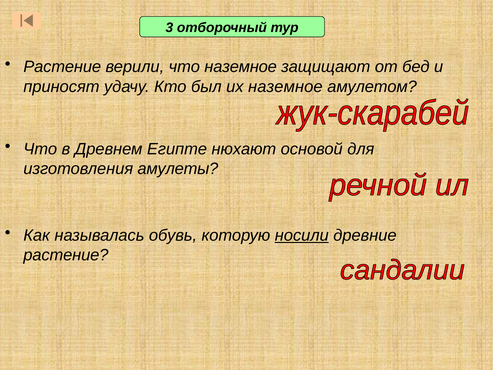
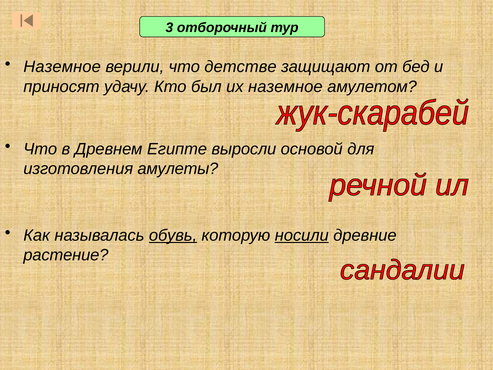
Растение: Растение -> Наземное (62, 67)
что наземное: наземное -> детстве (241, 67)
нюхают: нюхают -> выросли (244, 149)
обувь underline: none -> present (173, 235)
